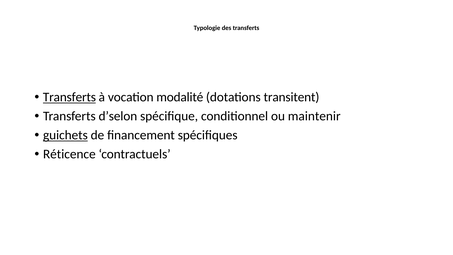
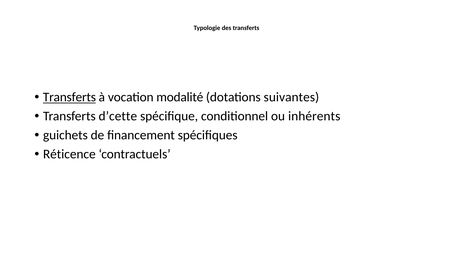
transitent: transitent -> suivantes (291, 97)
d’selon: d’selon -> d’cette (118, 116)
maintenir: maintenir -> inhérents (314, 116)
guichets underline: present -> none (65, 135)
